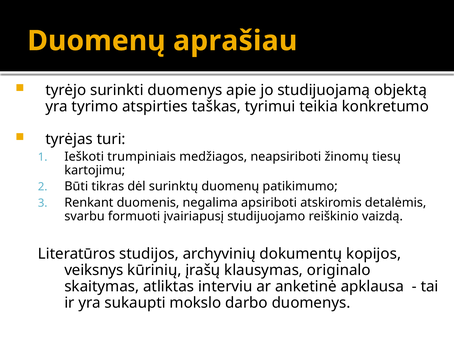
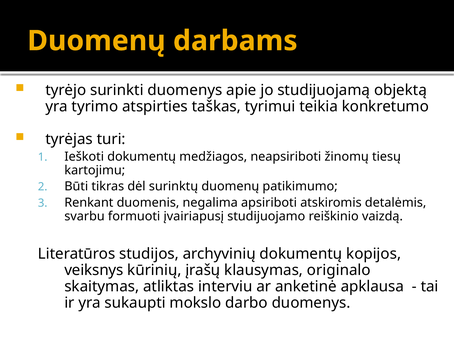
aprašiau: aprašiau -> darbams (235, 41)
Ieškoti trumpiniais: trumpiniais -> dokumentų (142, 156)
